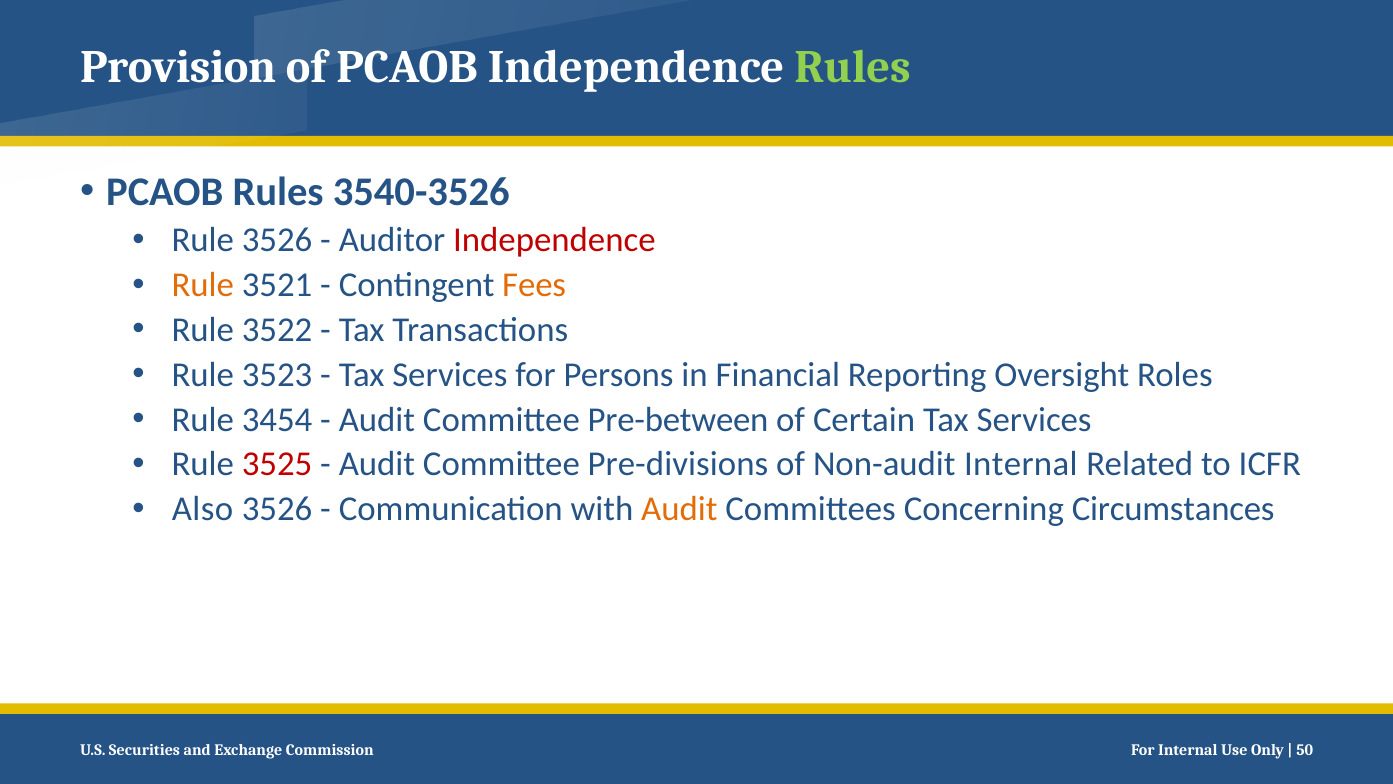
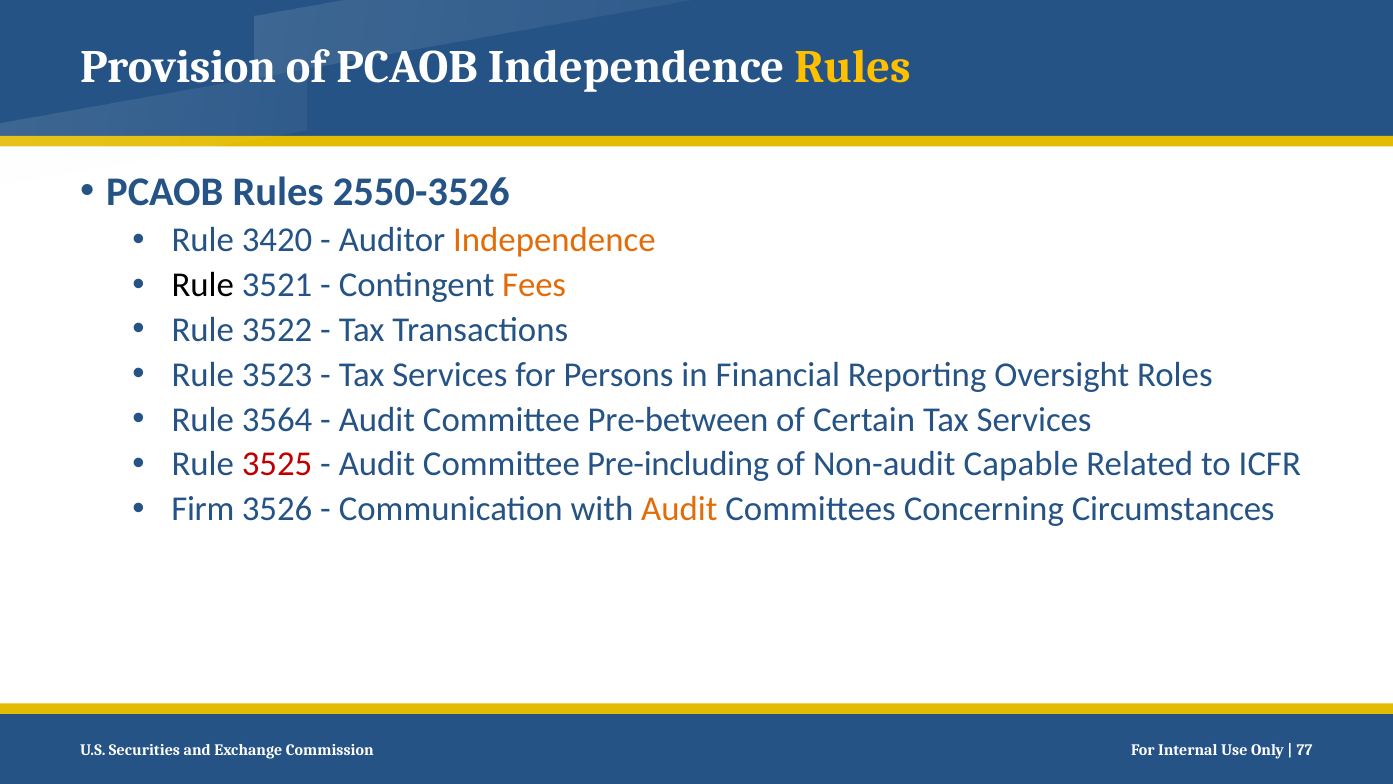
Rules colour: light green -> yellow (853, 67)
3540-3526: 3540-3526 -> 2550-3526 (421, 192)
Rule 3526: 3526 -> 3420 (277, 240)
Independence colour: red -> orange (554, 240)
Rule colour: orange -> black (203, 285)
3454: 3454 -> 3564 (277, 419)
Pre-divisions: Pre-divisions -> Pre-including (678, 464)
Non-audit Internal: Internal -> Capable (1021, 464)
Also: Also -> Firm (203, 509)
50: 50 -> 77 (1305, 750)
